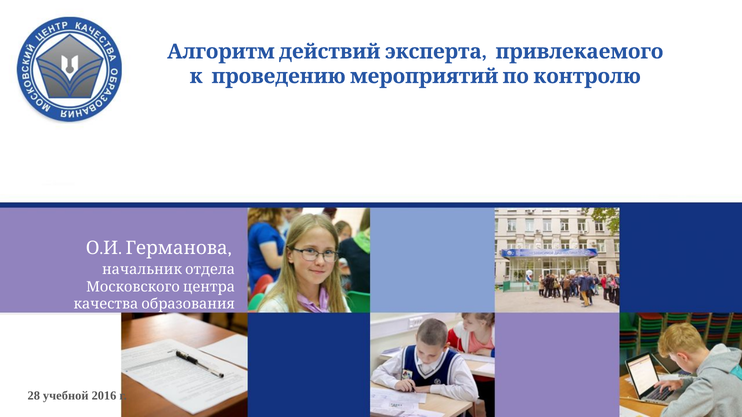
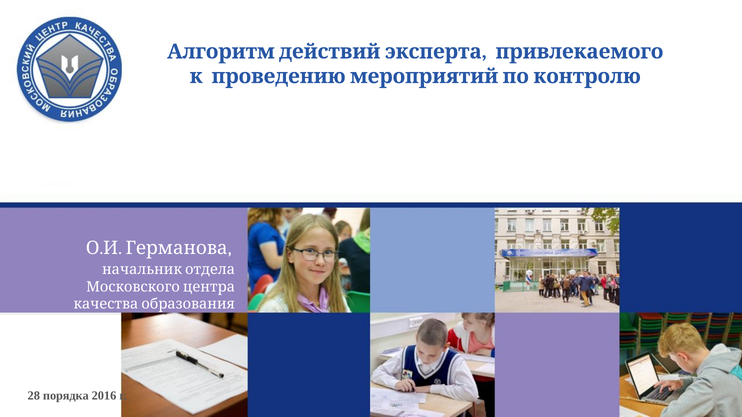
учебной: учебной -> порядка (66, 396)
